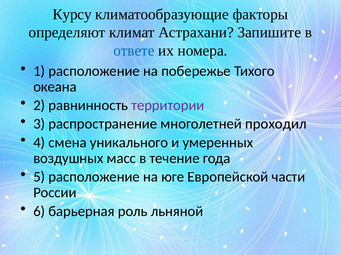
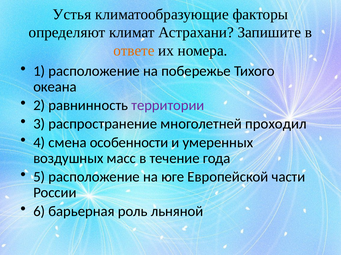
Курсу: Курсу -> Устья (72, 14)
ответе colour: blue -> orange (134, 51)
уникального: уникального -> особенности (129, 143)
